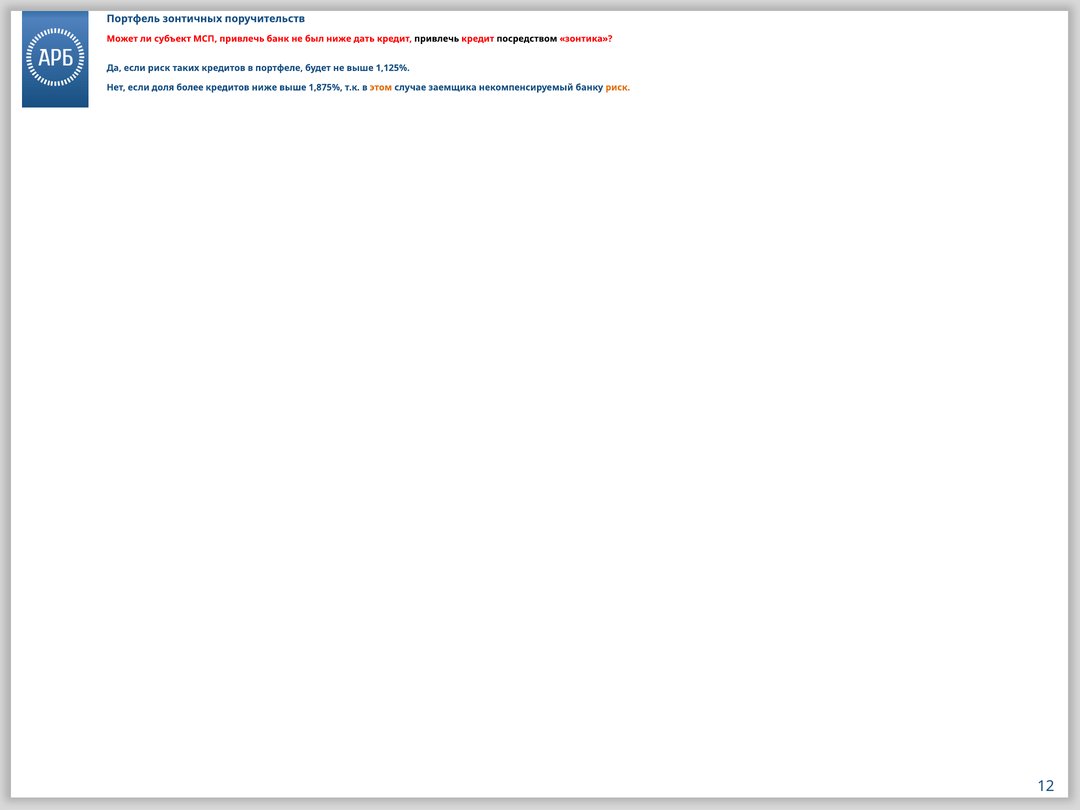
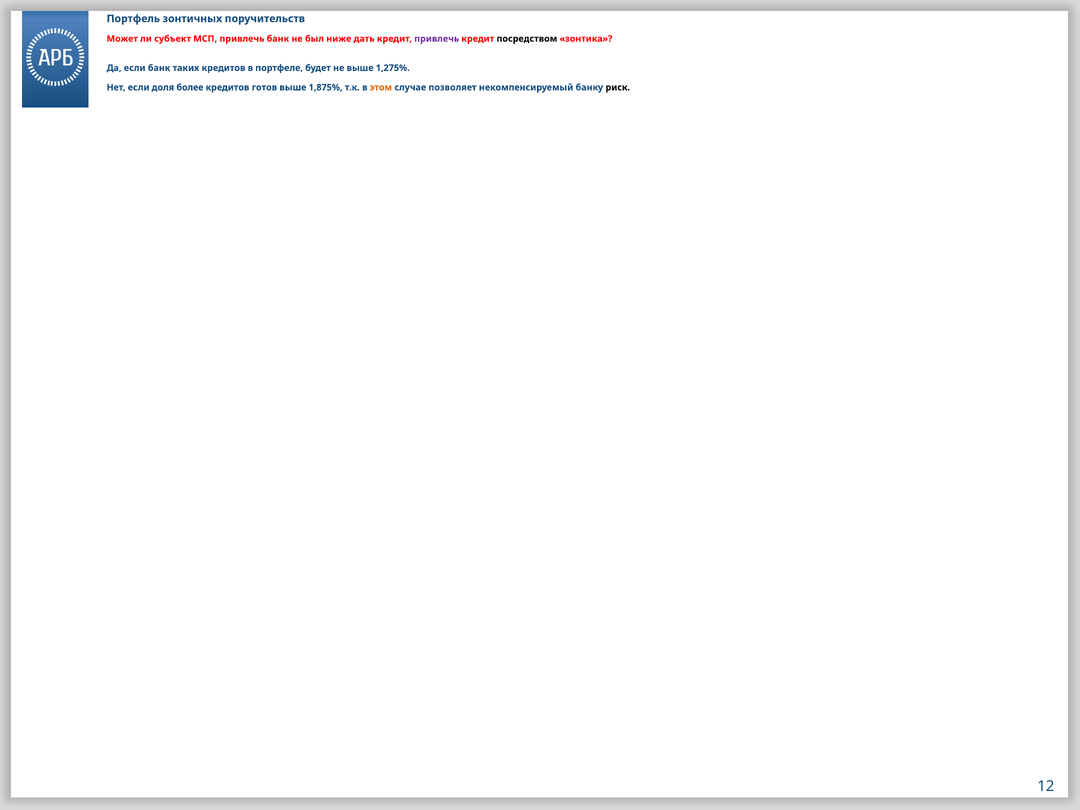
привлечь colour: black -> purple (437, 39)
если риск: риск -> банк (159, 68)
1,125%: 1,125% -> 1,275% (393, 68)
кредитов ниже: ниже -> готов (264, 87)
заемщика: заемщика -> позволяет (453, 87)
риск colour: orange -> black (618, 87)
